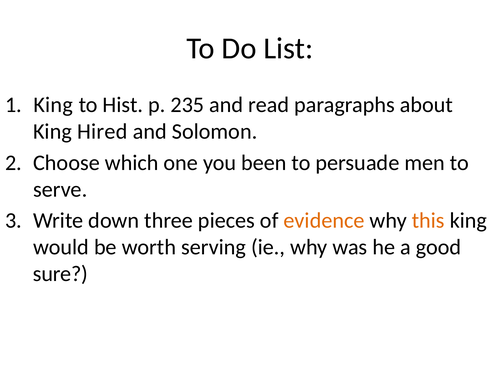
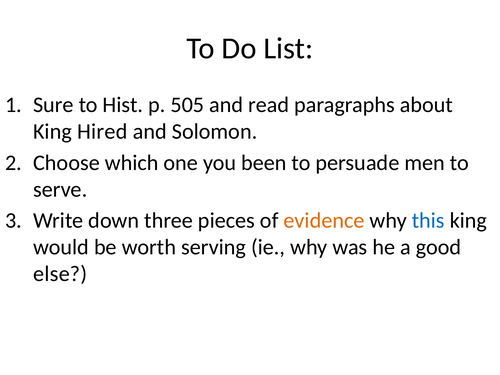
King: King -> Sure (53, 105)
235: 235 -> 505 (187, 105)
this colour: orange -> blue (428, 220)
sure: sure -> else (60, 274)
